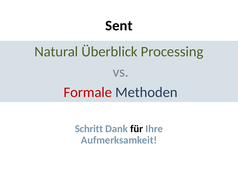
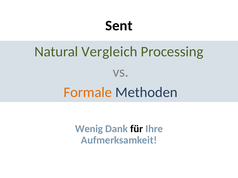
Überblick: Überblick -> Vergleich (109, 52)
Formale colour: red -> orange (88, 93)
Schritt: Schritt -> Wenig (89, 129)
